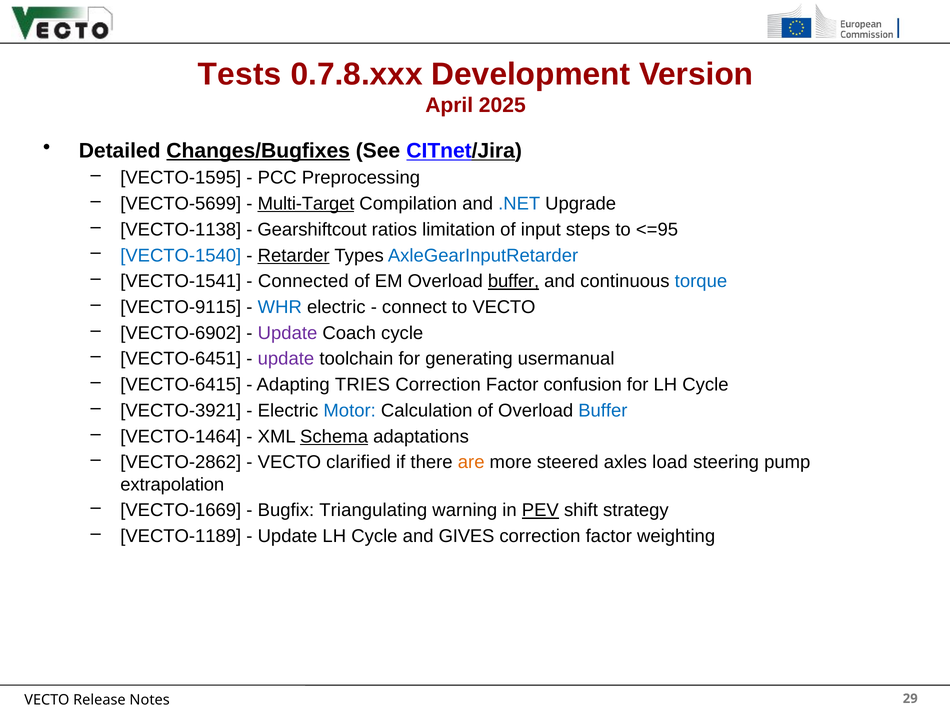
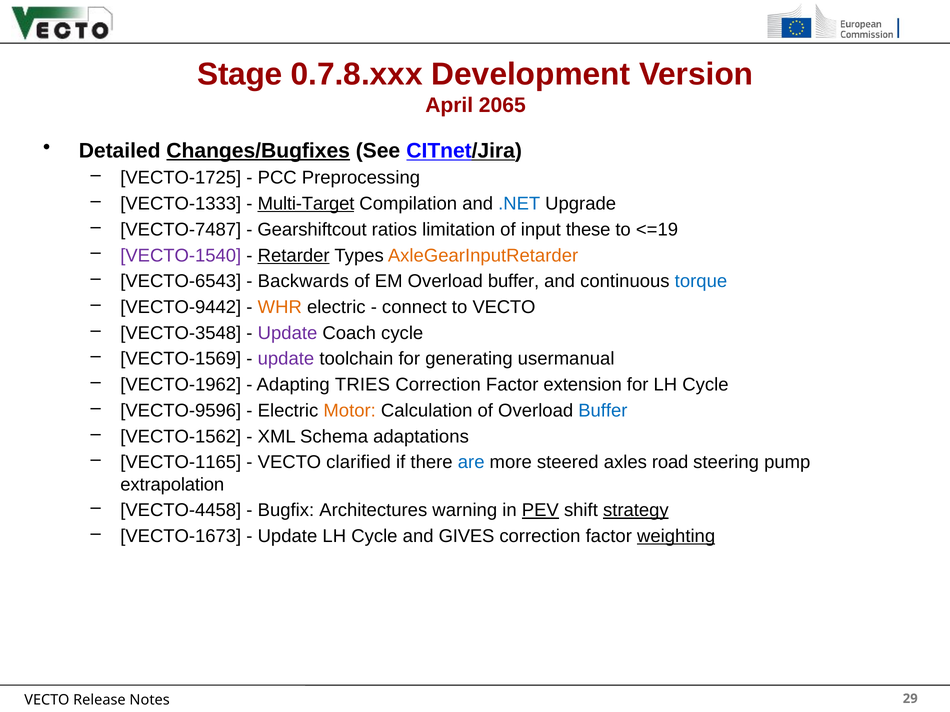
Tests: Tests -> Stage (240, 74)
2025: 2025 -> 2065 (502, 105)
VECTO-1595: VECTO-1595 -> VECTO-1725 (181, 178)
VECTO-5699: VECTO-5699 -> VECTO-1333 (181, 204)
VECTO-1138: VECTO-1138 -> VECTO-7487 (181, 230)
steps: steps -> these (588, 230)
<=95: <=95 -> <=19 (657, 230)
VECTO-1540 colour: blue -> purple (181, 256)
AxleGearInputRetarder colour: blue -> orange (483, 256)
VECTO-1541: VECTO-1541 -> VECTO-6543 (181, 281)
Connected: Connected -> Backwards (303, 281)
buffer underline: present -> none (514, 281)
VECTO-9115: VECTO-9115 -> VECTO-9442 (181, 307)
WHR colour: blue -> orange (280, 307)
VECTO-6902: VECTO-6902 -> VECTO-3548 (181, 333)
VECTO-6451: VECTO-6451 -> VECTO-1569 (181, 359)
VECTO-6415: VECTO-6415 -> VECTO-1962 (181, 385)
confusion: confusion -> extension (583, 385)
VECTO-3921: VECTO-3921 -> VECTO-9596 (181, 411)
Motor colour: blue -> orange (350, 411)
VECTO-1464: VECTO-1464 -> VECTO-1562 (181, 437)
Schema underline: present -> none (334, 437)
VECTO-2862: VECTO-2862 -> VECTO-1165 (181, 463)
are colour: orange -> blue (471, 463)
load: load -> road (670, 463)
VECTO-1669: VECTO-1669 -> VECTO-4458 (181, 511)
Triangulating: Triangulating -> Architectures (373, 511)
strategy underline: none -> present (636, 511)
VECTO-1189: VECTO-1189 -> VECTO-1673 (181, 537)
weighting underline: none -> present (676, 537)
